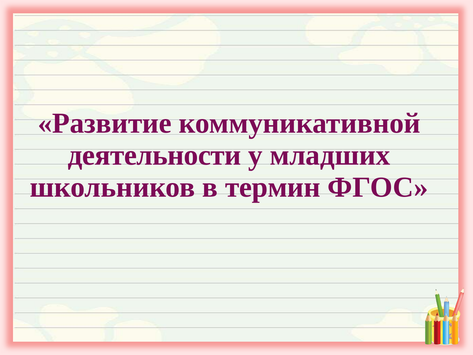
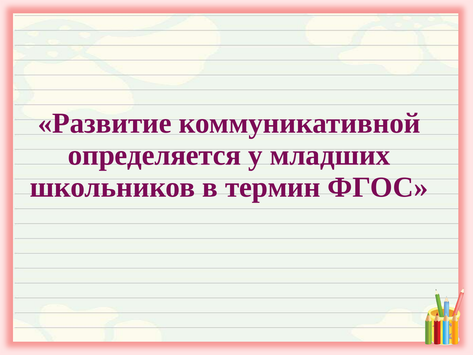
деятельности: деятельности -> определяется (154, 155)
